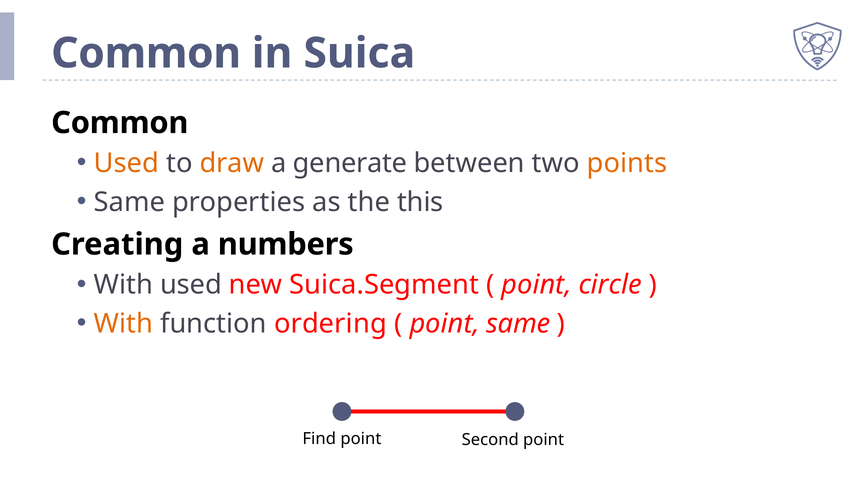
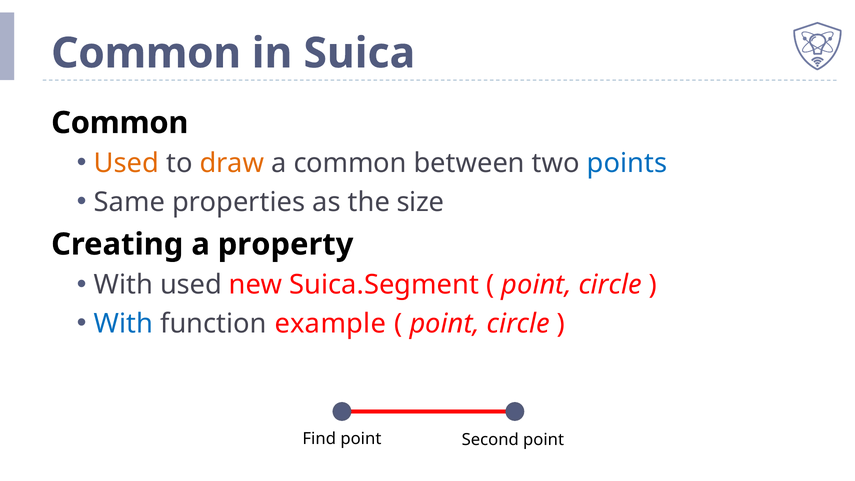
a generate: generate -> common (350, 163)
points colour: orange -> blue (627, 163)
this: this -> size (420, 202)
numbers: numbers -> property (286, 244)
With colour: orange -> blue (123, 324)
ordering: ordering -> example (330, 324)
same: same -> circle (518, 324)
